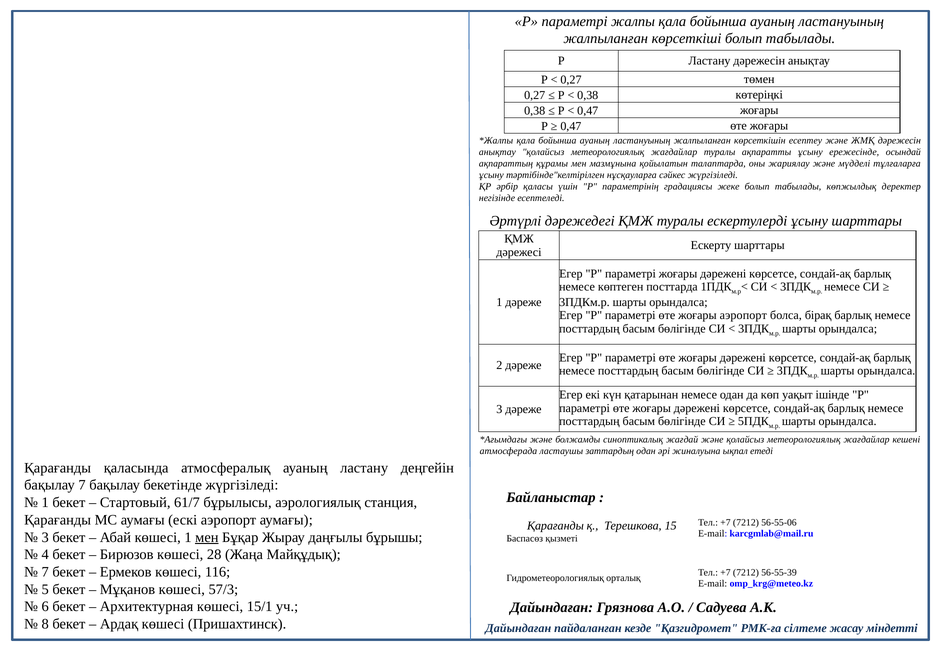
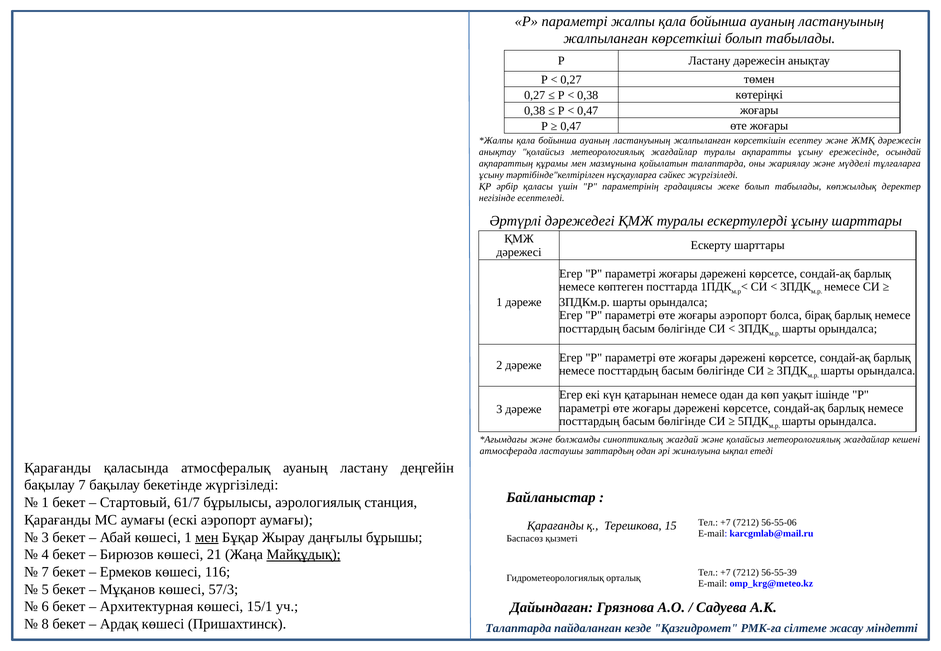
28: 28 -> 21 (214, 555)
Майқұдық underline: none -> present (304, 555)
Дайындаған: Дайындаған -> Талаптарда (518, 628)
